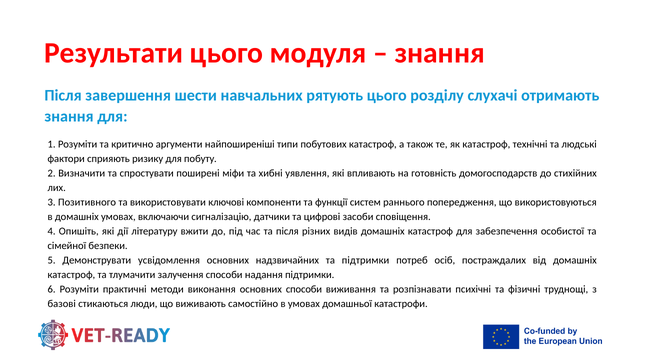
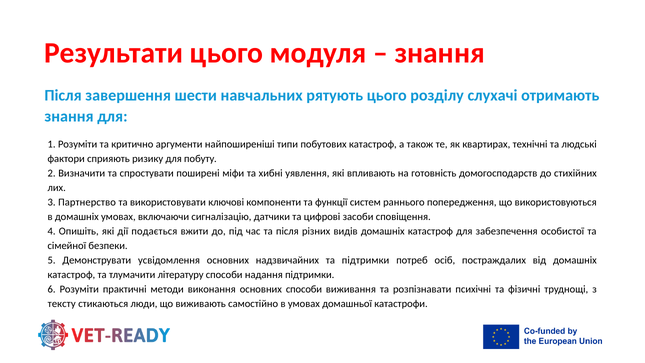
як катастроф: катастроф -> квартирах (486, 144)
Позитивного: Позитивного -> Партнерство (87, 202)
літературу: літературу -> подається (154, 231)
залучення: залучення -> літературу (181, 275)
базові: базові -> тексту (62, 304)
